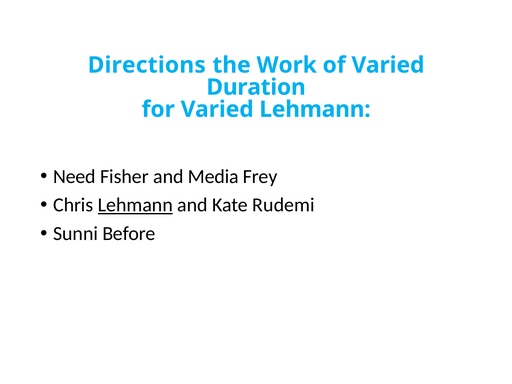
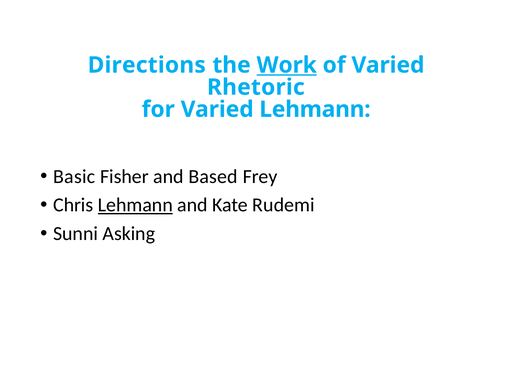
Work underline: none -> present (287, 65)
Duration: Duration -> Rhetoric (256, 87)
Need: Need -> Basic (74, 176)
Media: Media -> Based (213, 176)
Before: Before -> Asking (129, 234)
